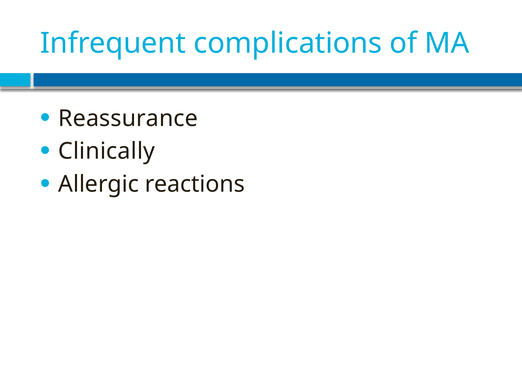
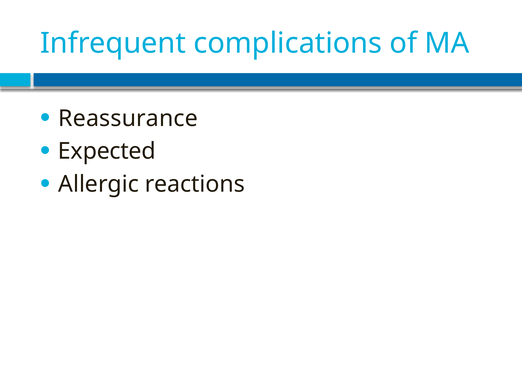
Clinically: Clinically -> Expected (107, 151)
